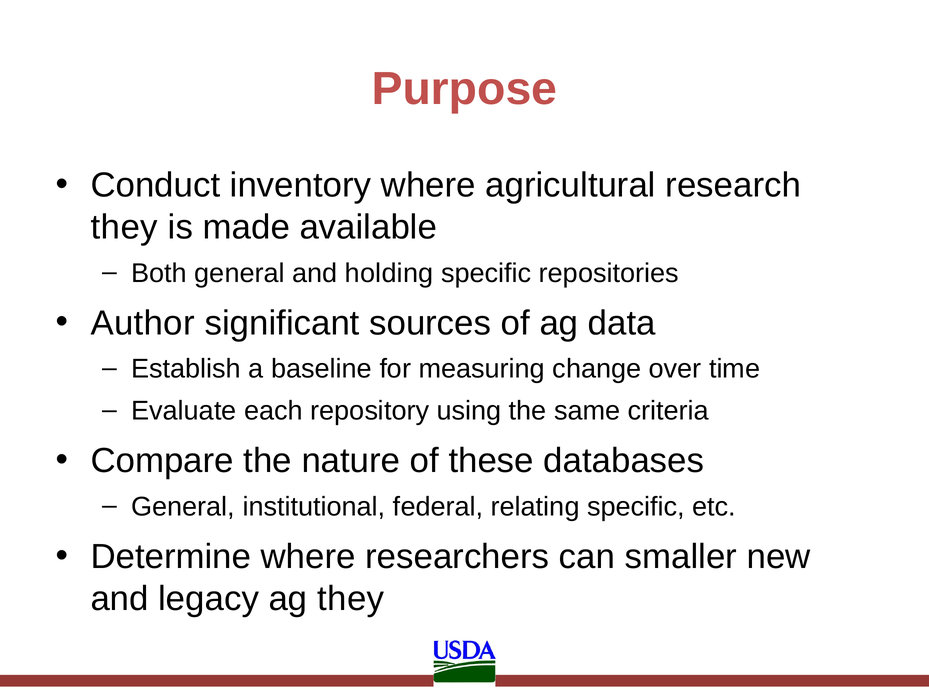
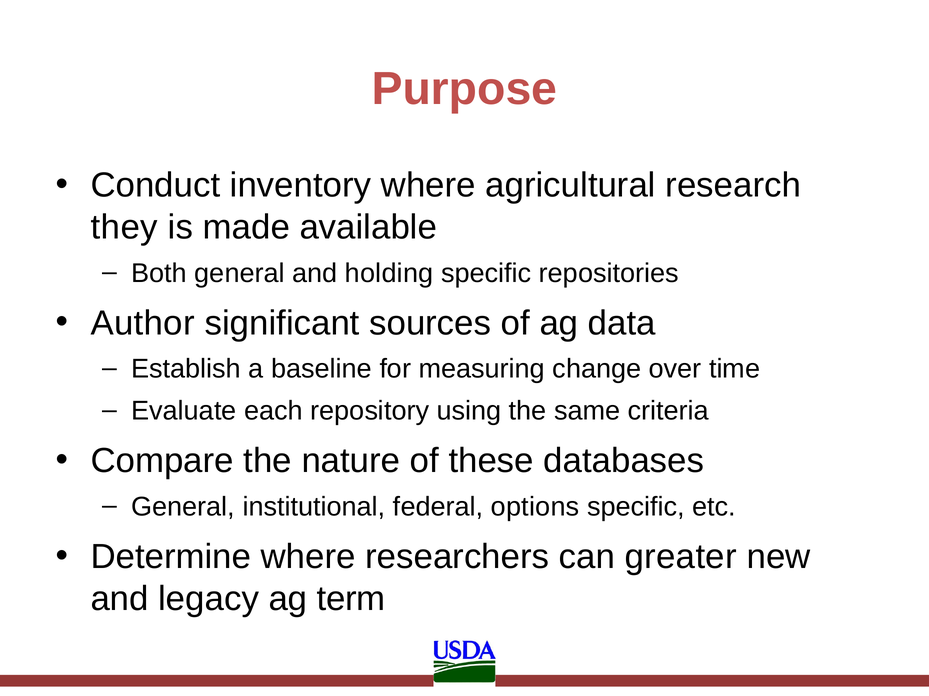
relating: relating -> options (535, 507)
smaller: smaller -> greater (681, 557)
ag they: they -> term (351, 599)
